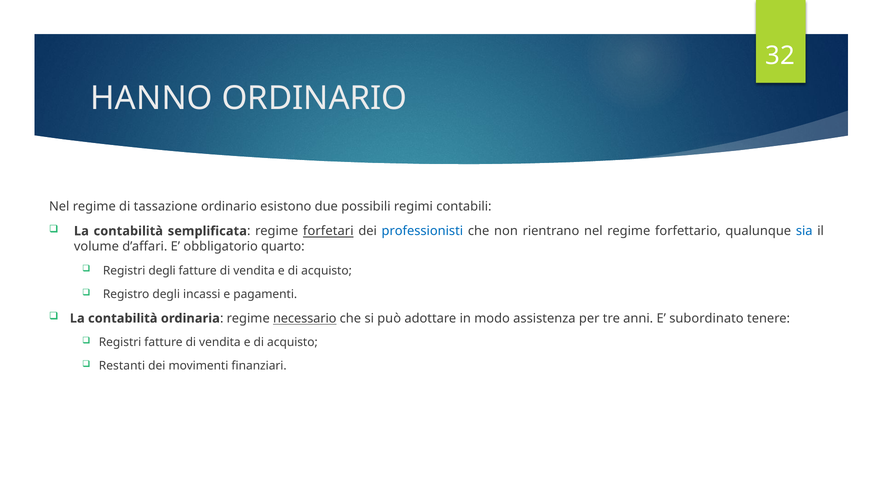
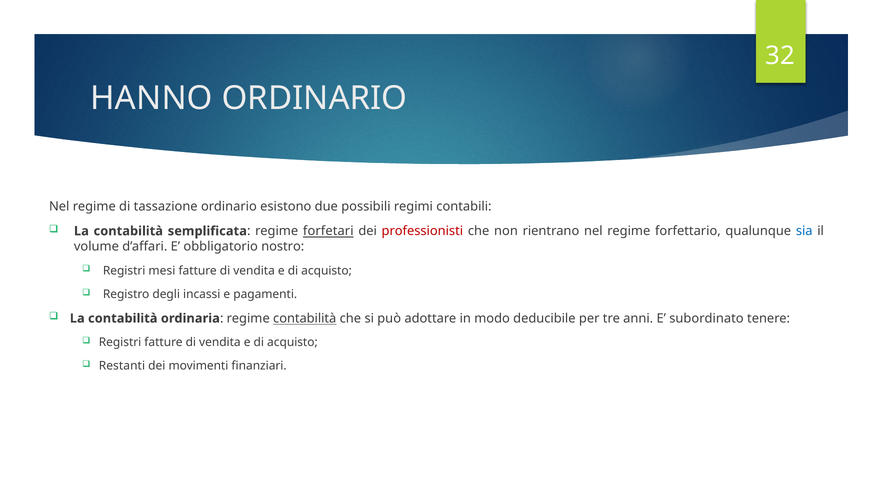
professionisti colour: blue -> red (422, 231)
quarto: quarto -> nostro (283, 246)
Registri degli: degli -> mesi (162, 270)
regime necessario: necessario -> contabilità (305, 318)
assistenza: assistenza -> deducibile (544, 318)
